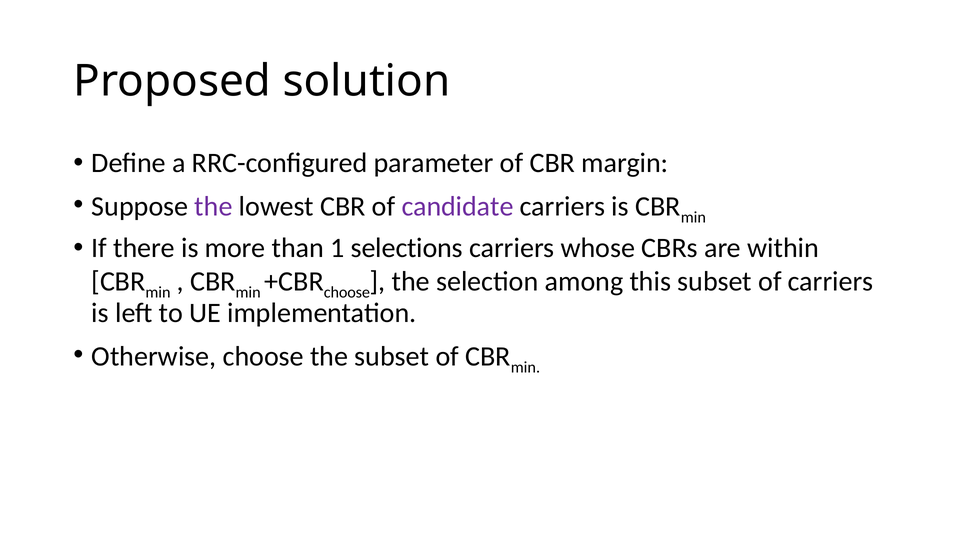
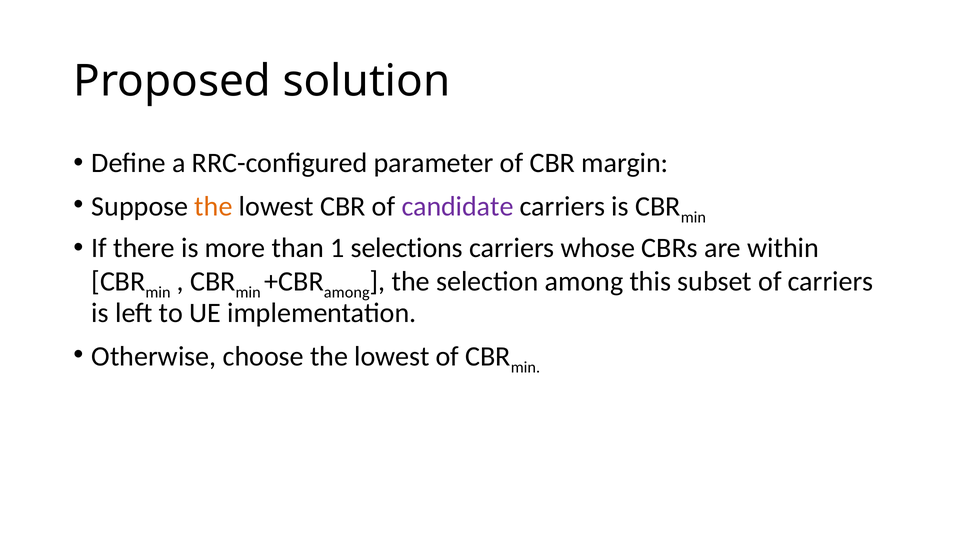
the colour: purple -> orange (214, 207)
choose: choose -> among (347, 292)
choose the subset: subset -> lowest (392, 356)
